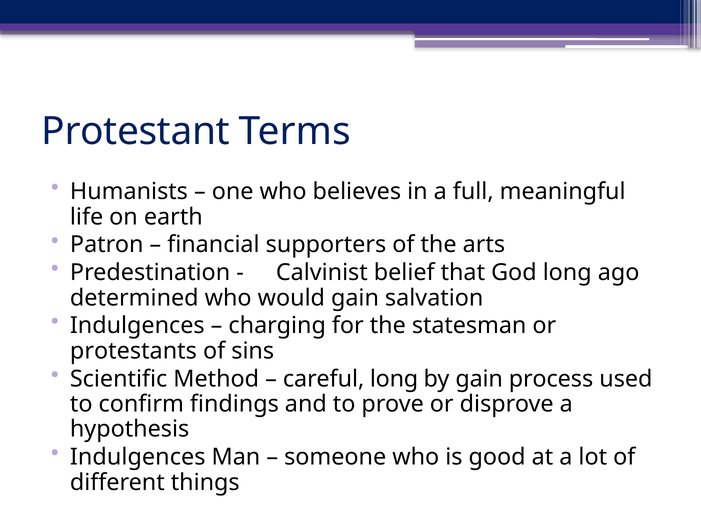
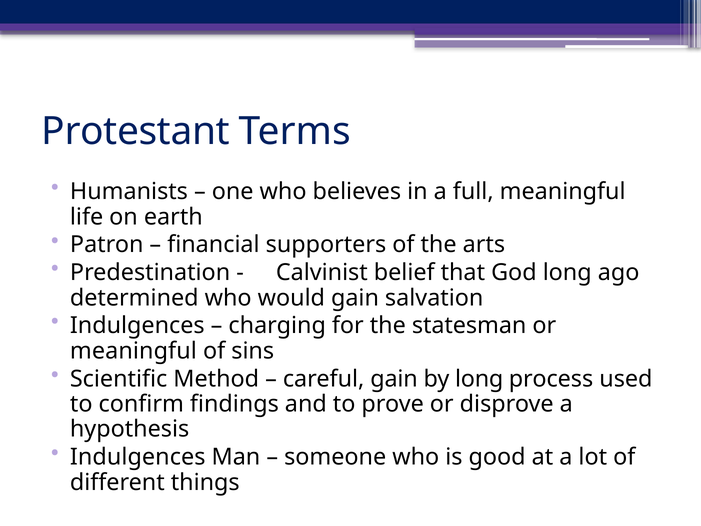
protestants: protestants -> meaningful (133, 351)
careful long: long -> gain (394, 379)
by gain: gain -> long (479, 379)
